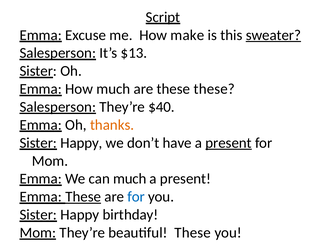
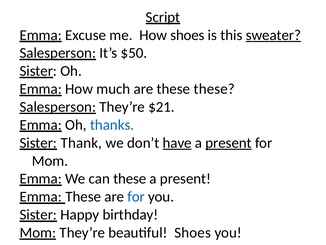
How make: make -> shoes (187, 35)
$13: $13 -> $50 (134, 53)
$40: $40 -> $21 (161, 107)
thanks colour: orange -> blue (112, 125)
Happy: Happy -> Thank (81, 143)
have underline: none -> present (177, 143)
can much: much -> these (130, 178)
These underline: present -> none (83, 196)
beautiful These: These -> Shoes (193, 232)
